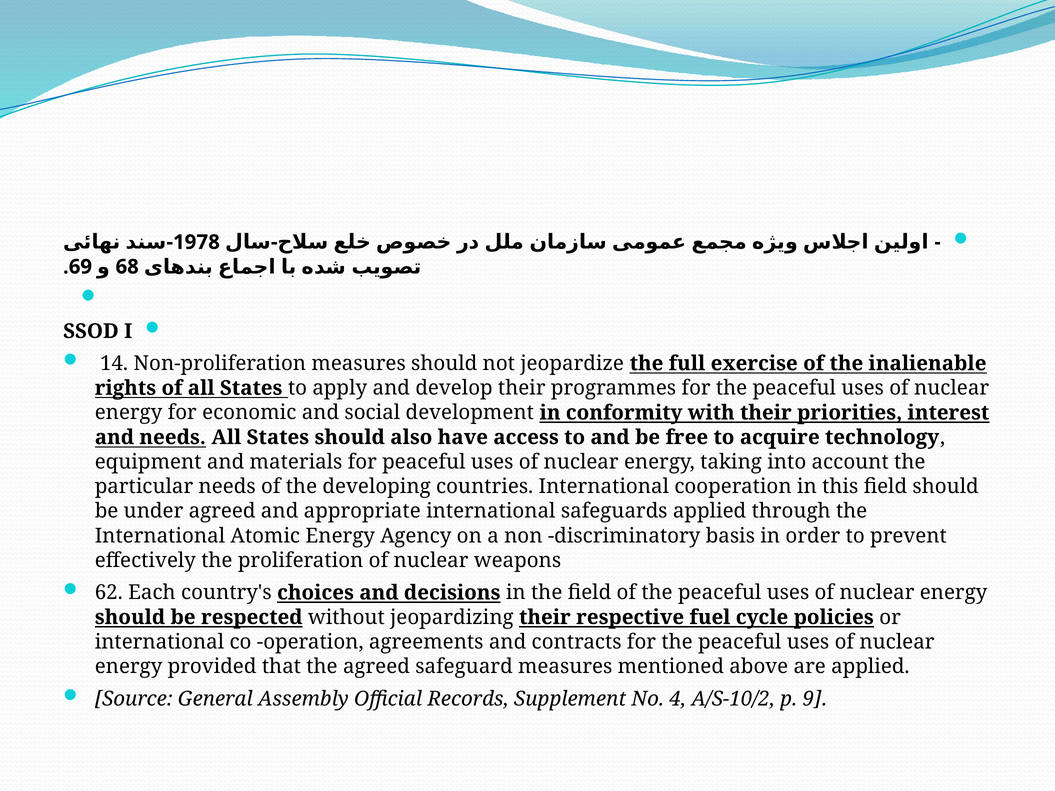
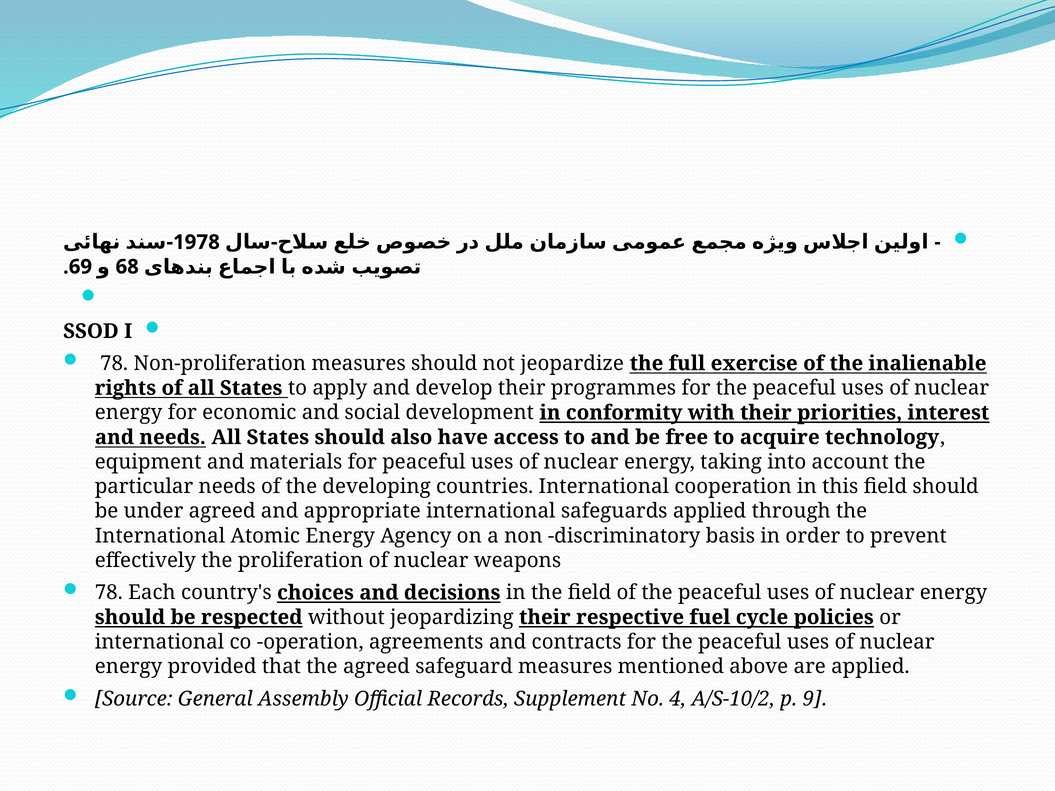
14: 14 -> 78 (114, 364)
62: 62 -> 78 (109, 593)
